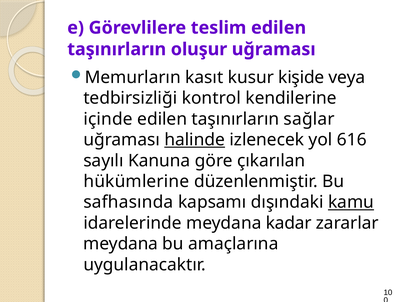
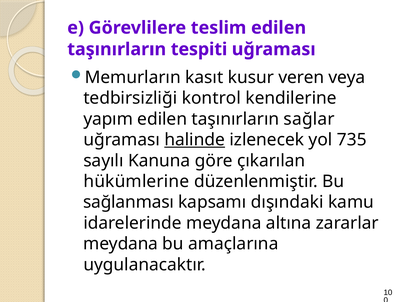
oluşur: oluşur -> tespiti (199, 49)
kişide: kişide -> veren (301, 77)
içinde: içinde -> yapım (108, 119)
616: 616 -> 735 (352, 140)
safhasında: safhasında -> sağlanması (129, 202)
kamu underline: present -> none (351, 202)
kadar: kadar -> altına (289, 223)
